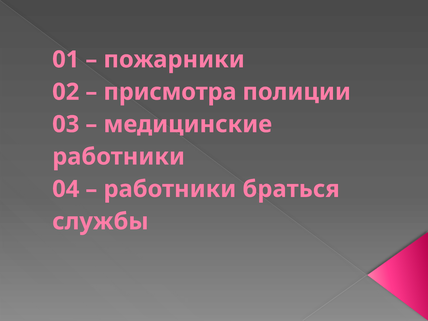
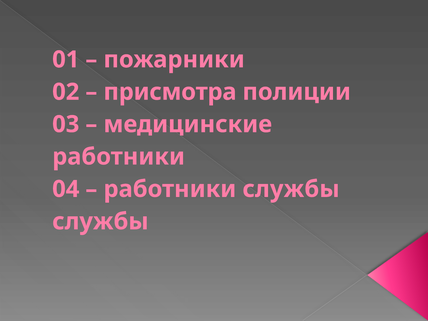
работники браться: браться -> службы (291, 189)
